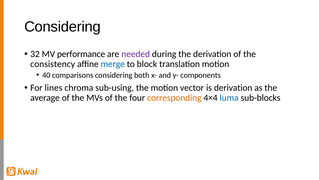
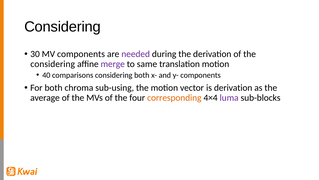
32: 32 -> 30 (35, 54)
MV performance: performance -> components (81, 54)
consistency: consistency -> considering (53, 64)
merge colour: blue -> purple (113, 64)
block: block -> same (147, 64)
For lines: lines -> both (54, 88)
luma colour: blue -> purple (229, 98)
